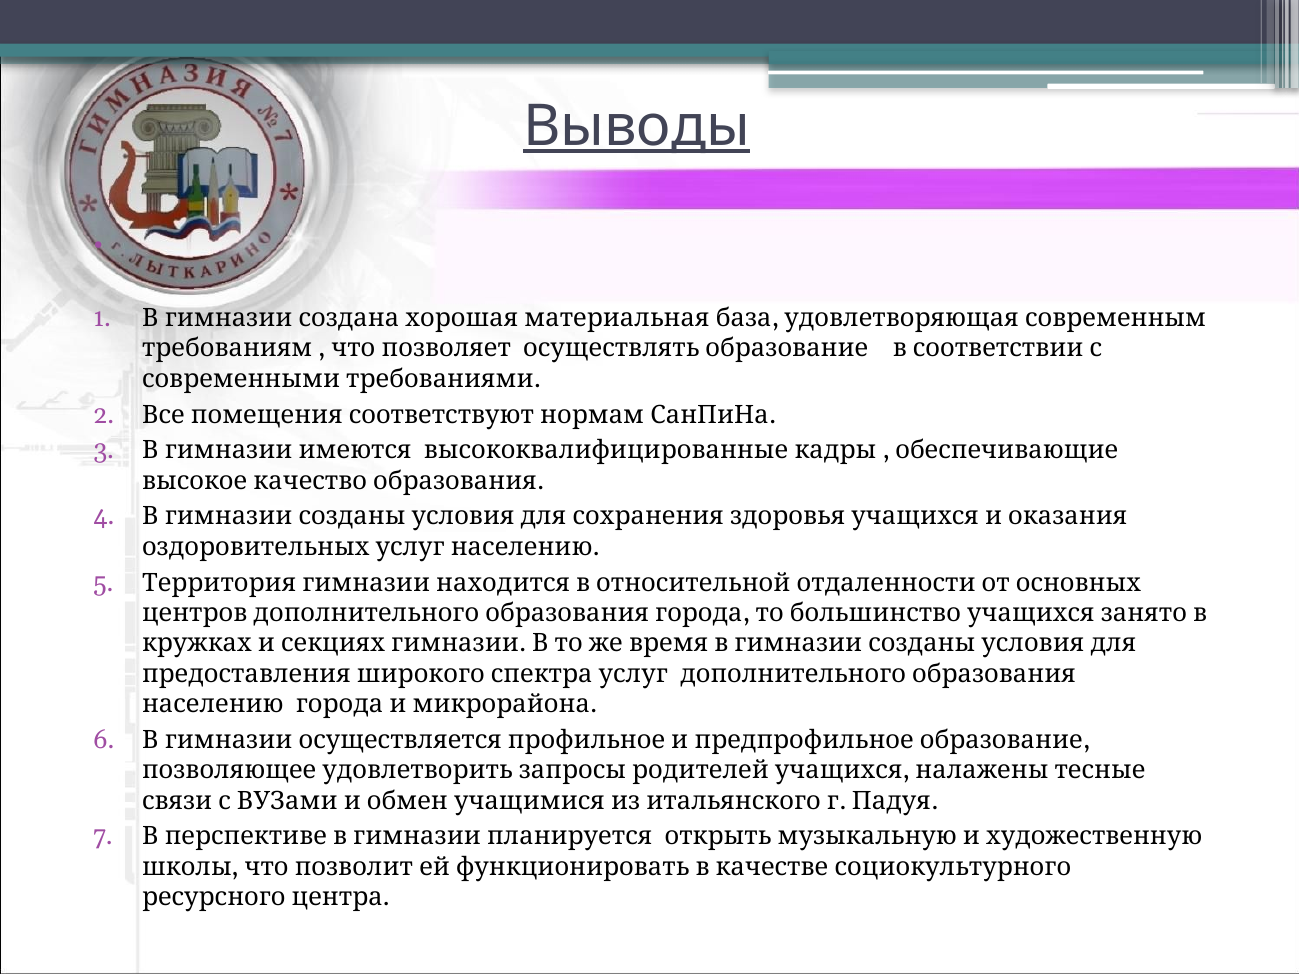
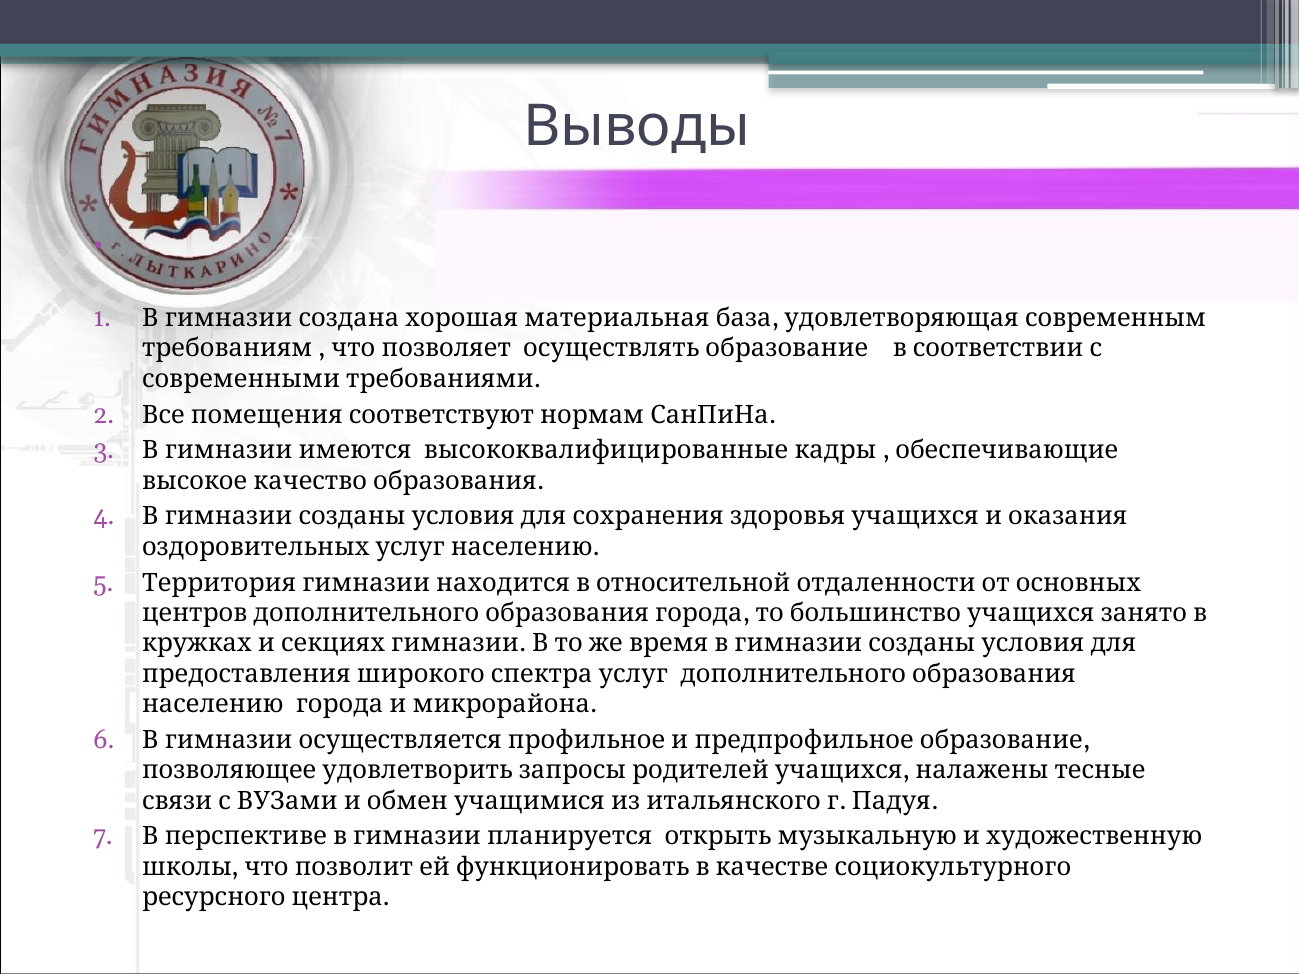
Выводы underline: present -> none (637, 126)
